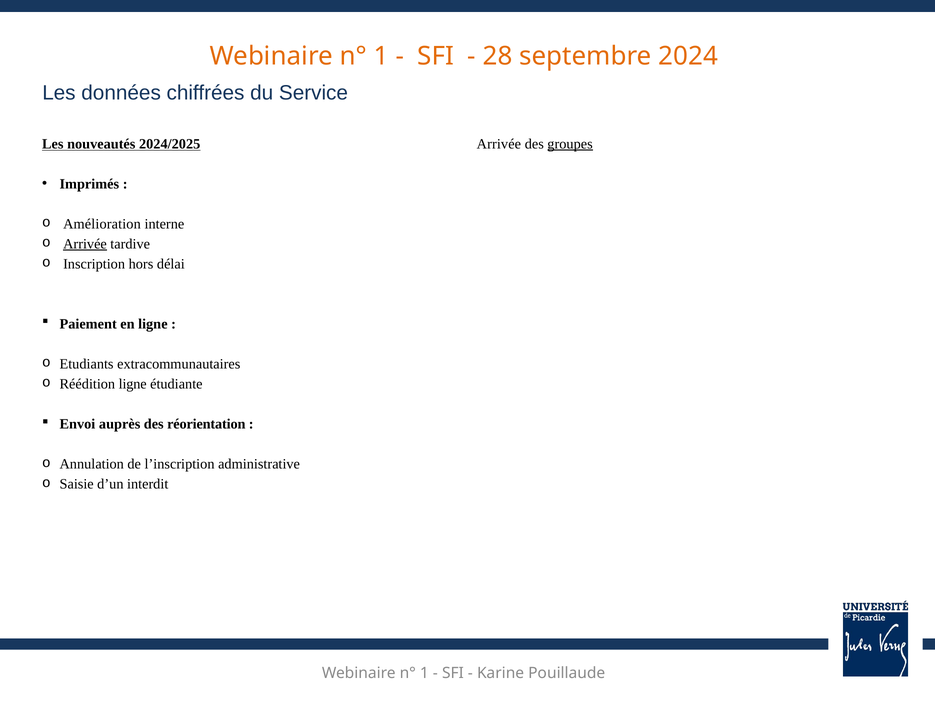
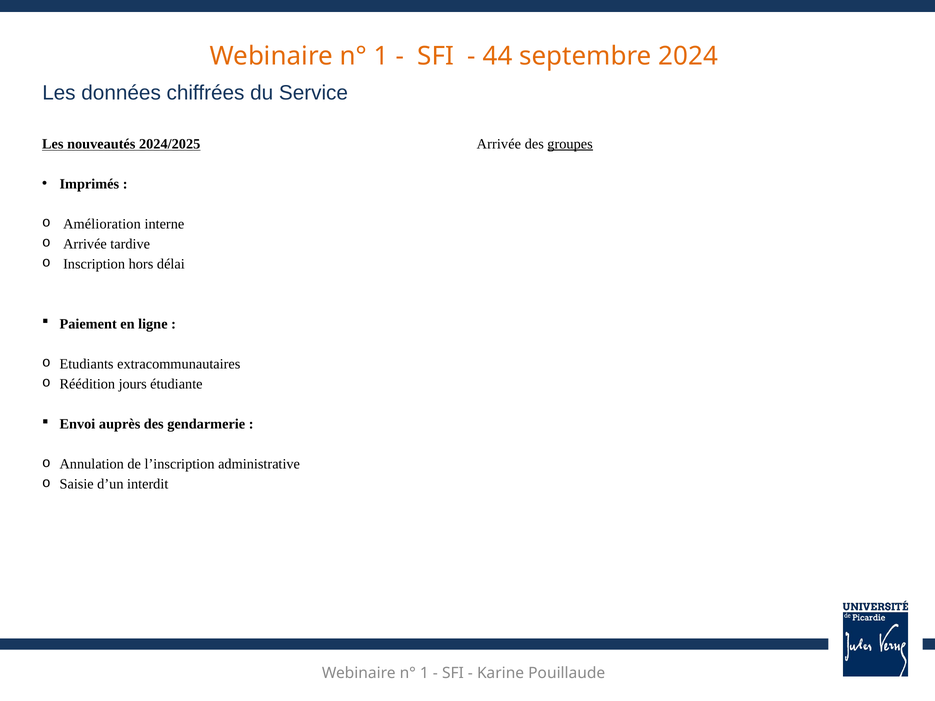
28: 28 -> 44 (497, 56)
Arrivée underline: present -> none (85, 244)
Réédition ligne: ligne -> jours (133, 384)
réorientation: réorientation -> gendarmerie (206, 424)
